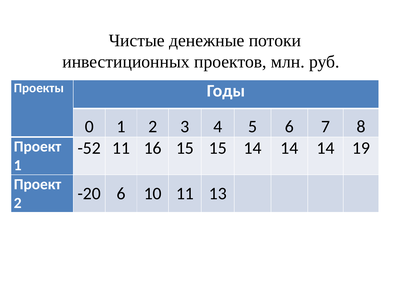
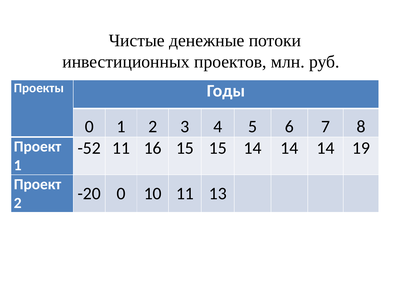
-20 6: 6 -> 0 (121, 194)
